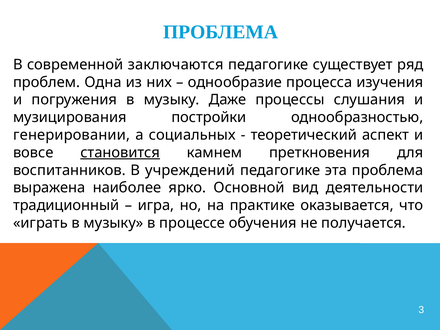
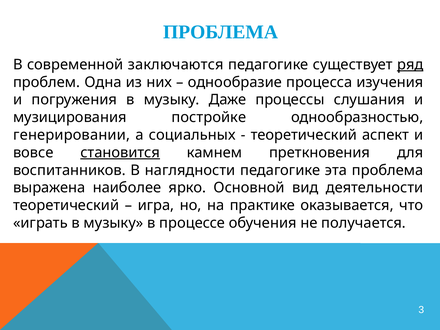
ряд underline: none -> present (410, 65)
постройки: постройки -> постройке (209, 117)
учреждений: учреждений -> наглядности (190, 170)
традиционный: традиционный -> теоретический (66, 205)
